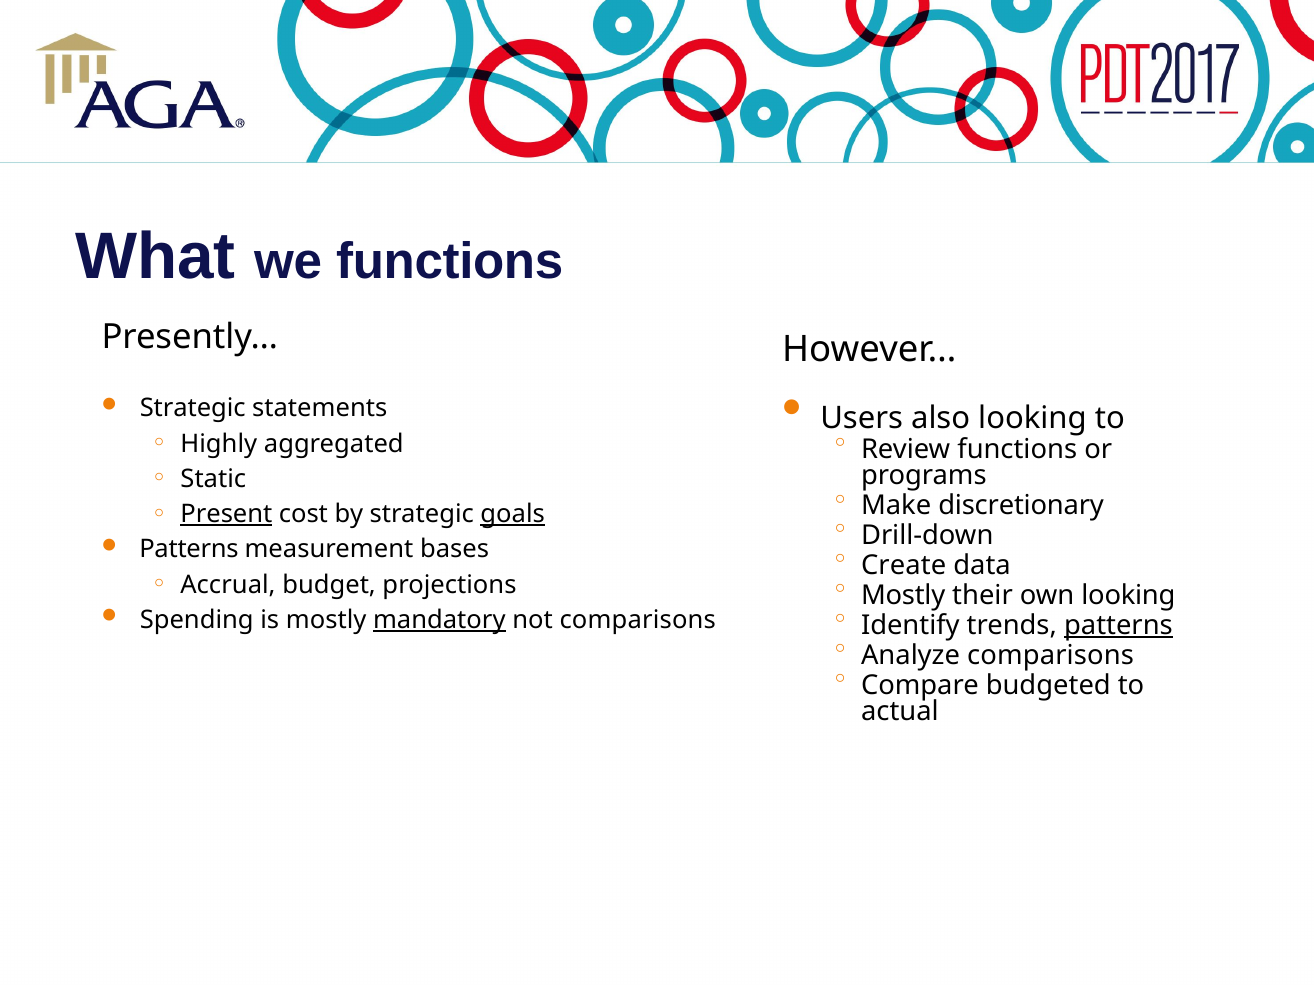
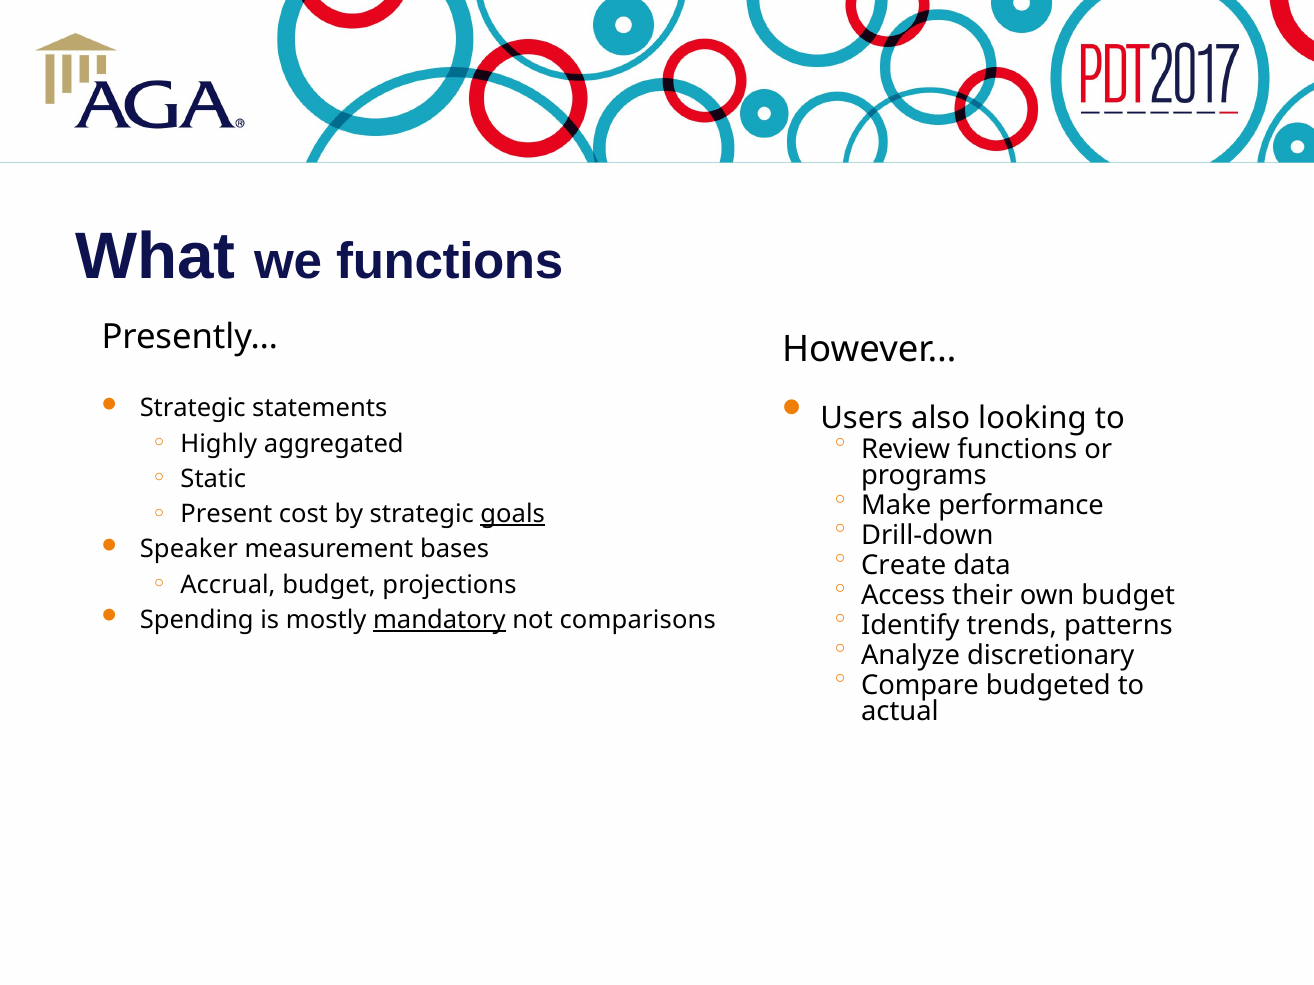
discretionary: discretionary -> performance (1021, 506)
Present underline: present -> none (226, 514)
Patterns: Patterns -> Speaker (189, 550)
Mostly: Mostly -> Access (903, 596)
own looking: looking -> budget (1128, 596)
patterns underline: present -> none (1118, 626)
Analyze comparisons: comparisons -> discretionary (1051, 656)
